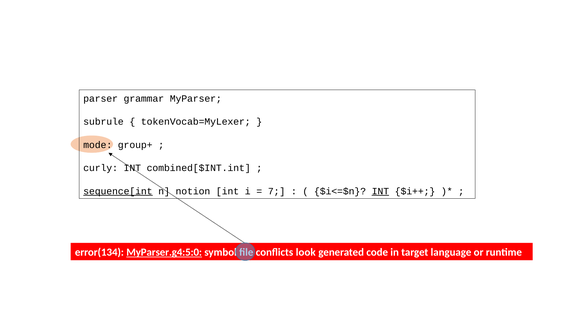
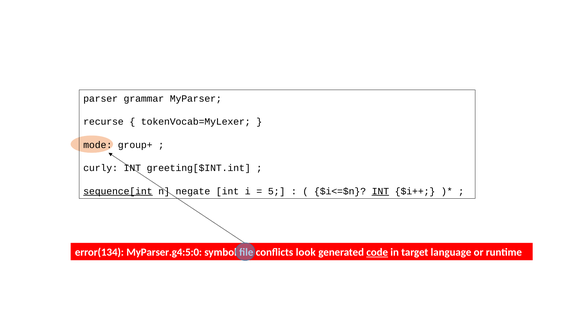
subrule: subrule -> recurse (103, 122)
combined[$INT.int: combined[$INT.int -> greeting[$INT.int (199, 168)
notion: notion -> negate (193, 191)
7: 7 -> 5 (277, 191)
MyParser.g4:5:0 underline: present -> none (164, 252)
code underline: none -> present (377, 252)
